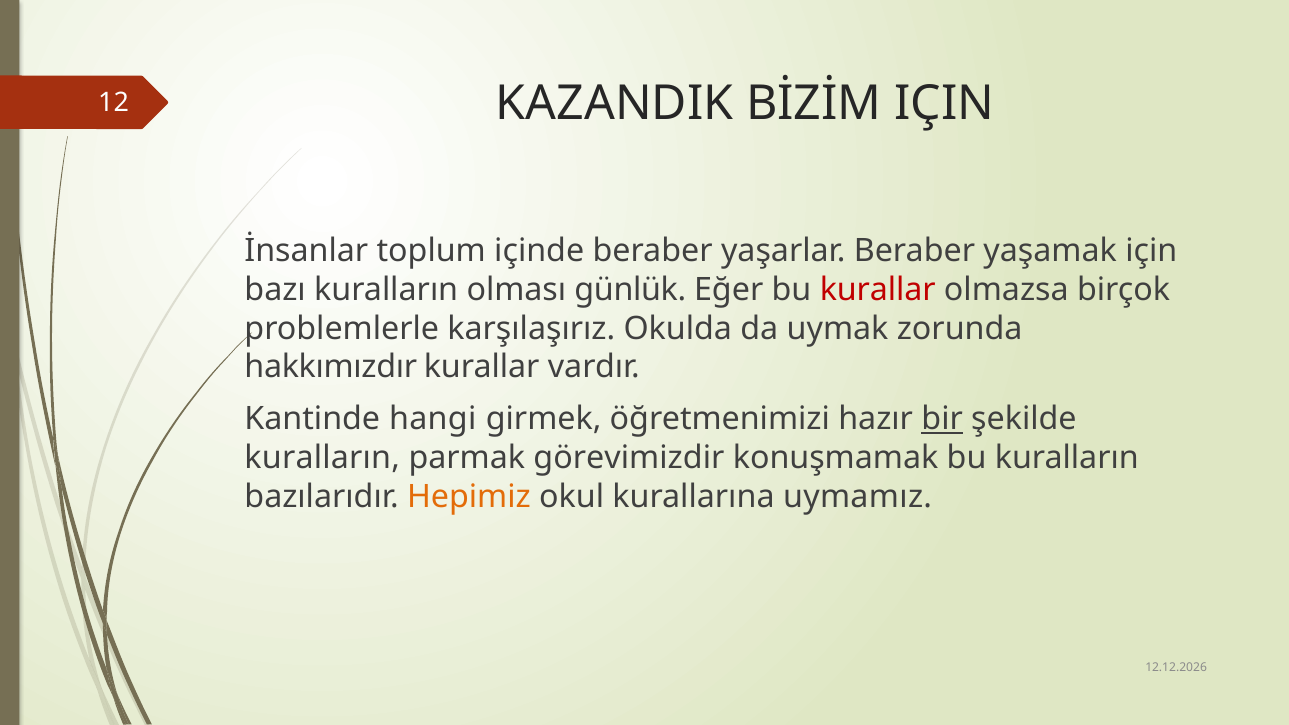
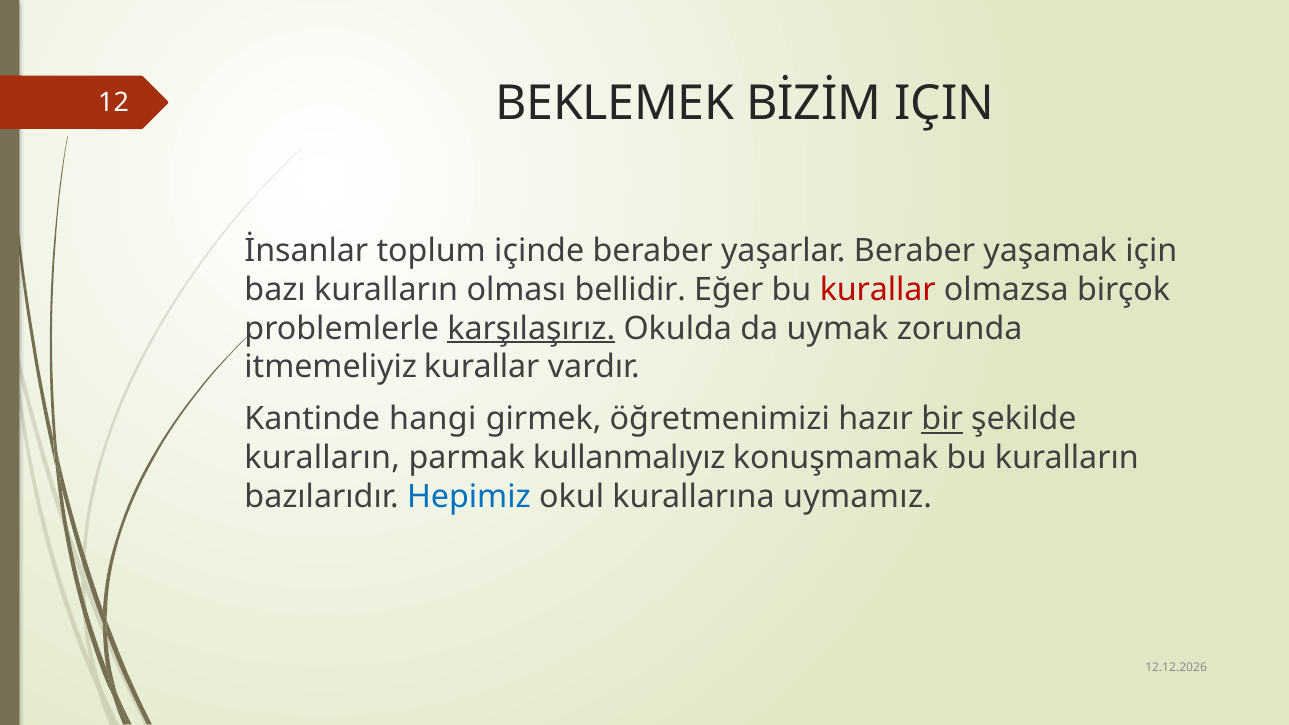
KAZANDIK: KAZANDIK -> BEKLEMEK (615, 103)
günlük: günlük -> bellidir (630, 290)
karşılaşırız underline: none -> present (531, 329)
hakkımızdır: hakkımızdır -> itmemeliyiz (331, 367)
görevimizdir: görevimizdir -> kullanmalıyız (629, 458)
Hepimiz colour: orange -> blue (469, 497)
